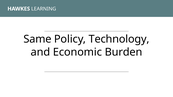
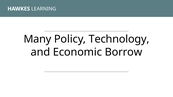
Same: Same -> Many (37, 39)
Burden: Burden -> Borrow (124, 52)
